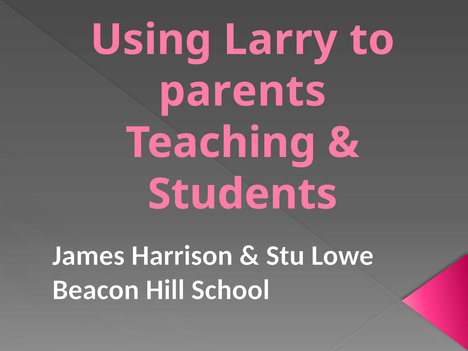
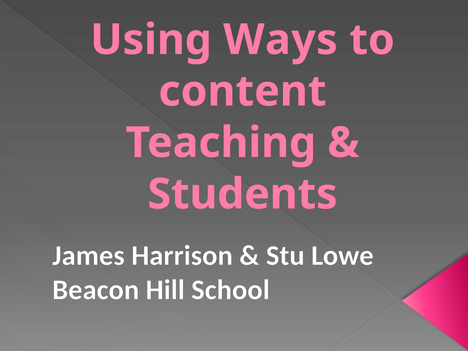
Larry: Larry -> Ways (280, 40)
parents: parents -> content (242, 91)
